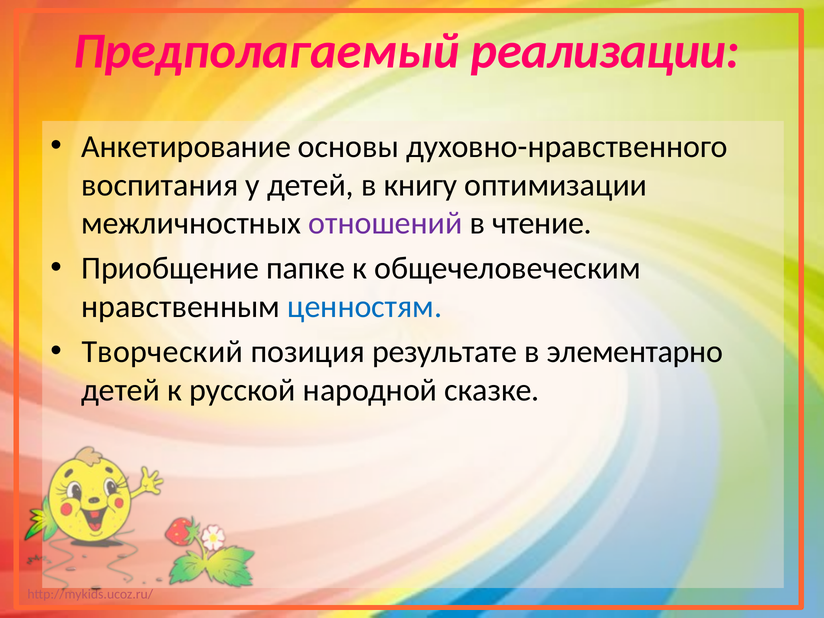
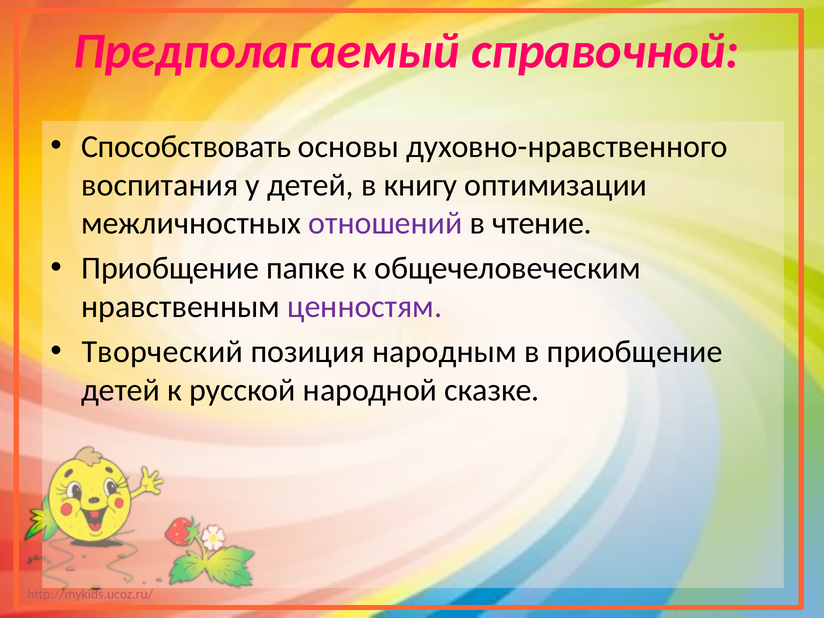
реализации: реализации -> справочной (605, 51)
Анкетирование: Анкетирование -> Способствовать (186, 146)
ценностям colour: blue -> purple (365, 307)
результате: результате -> народным (444, 352)
в элементарно: элементарно -> приобщение (635, 352)
